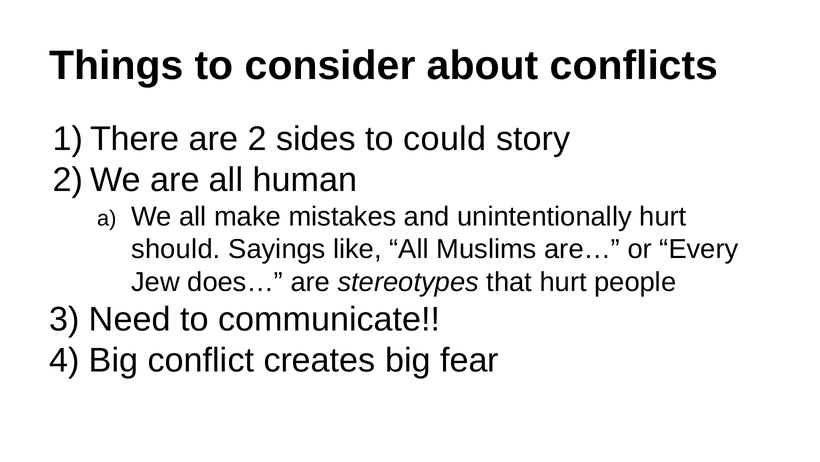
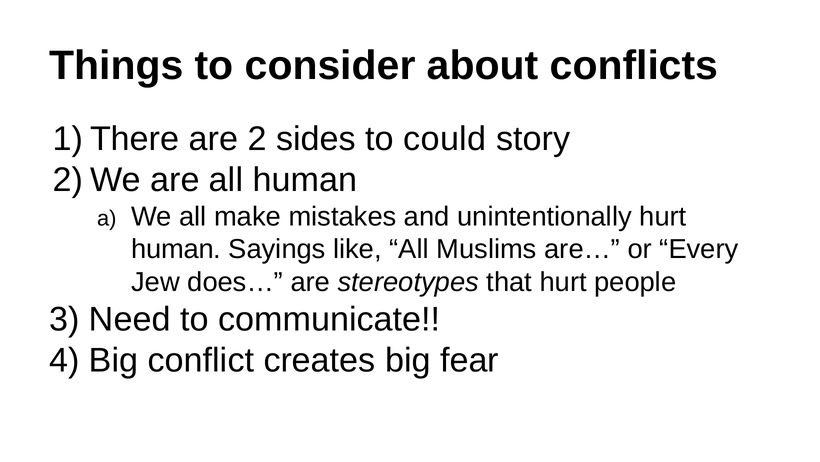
should: should -> human (176, 249)
